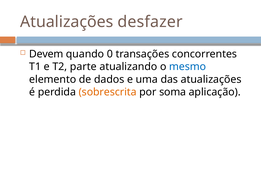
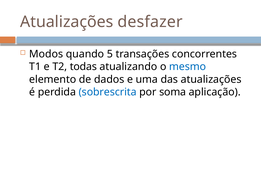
Devem: Devem -> Modos (46, 54)
0: 0 -> 5 (110, 54)
parte: parte -> todas (83, 67)
sobrescrita colour: orange -> blue (108, 92)
